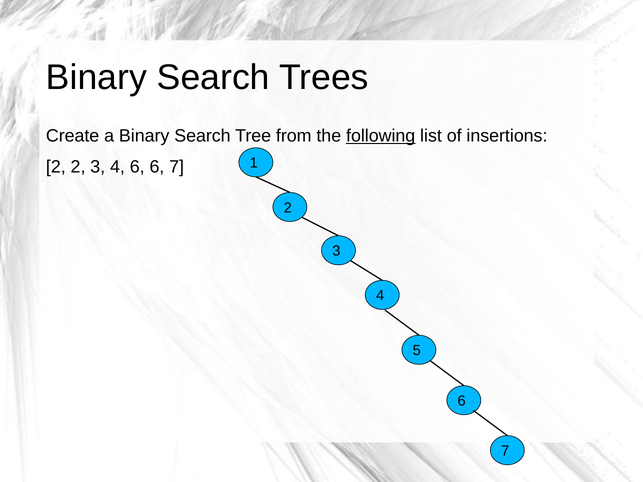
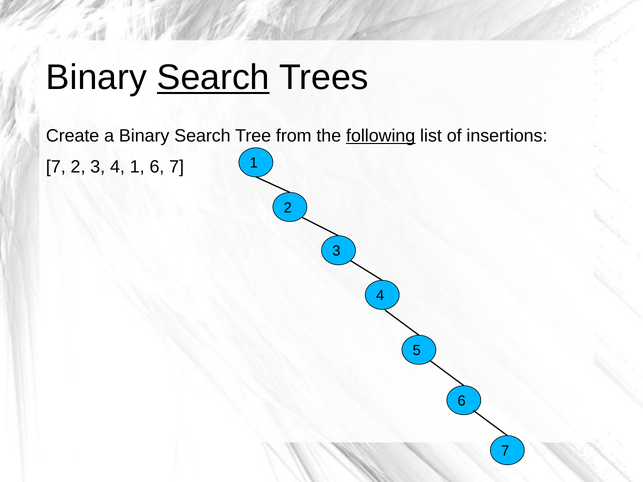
Search underline: none -> present (213, 78)
2: 2 -> 7 (56, 167)
4 6: 6 -> 1 (137, 167)
